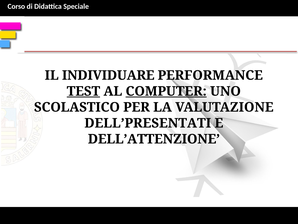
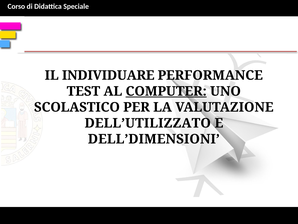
TEST underline: present -> none (83, 91)
DELL’PRESENTATI: DELL’PRESENTATI -> DELL’UTILIZZATO (148, 123)
DELL’ATTENZIONE: DELL’ATTENZIONE -> DELL’DIMENSIONI (154, 139)
